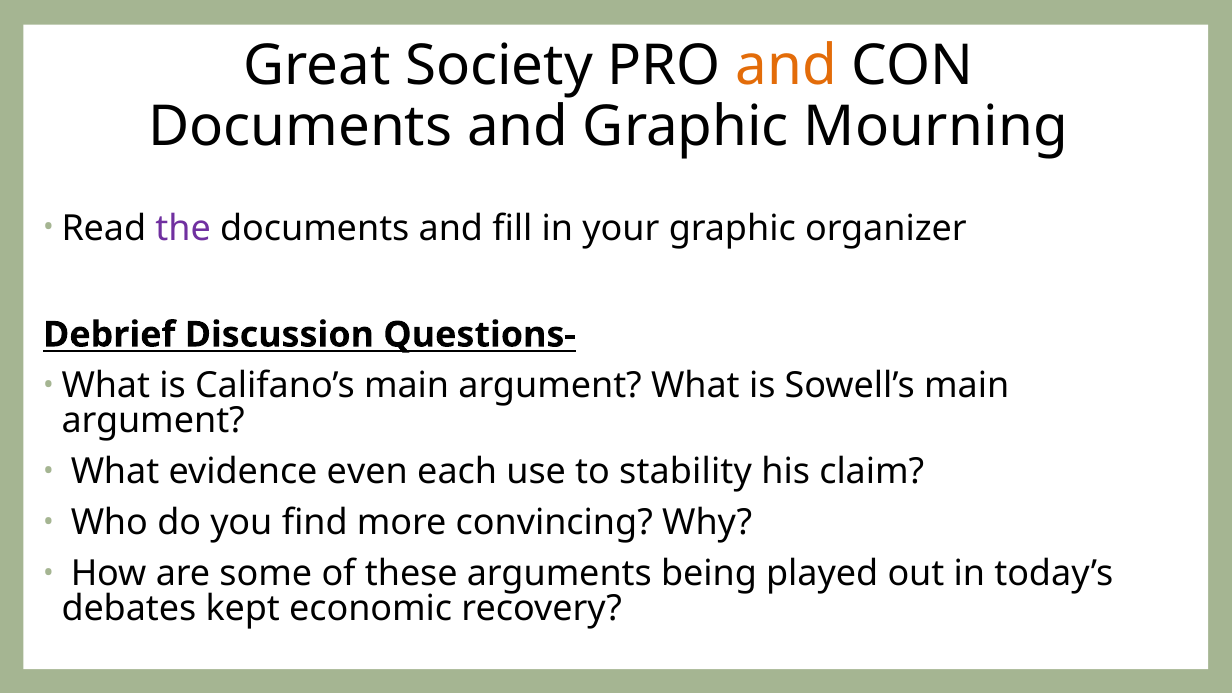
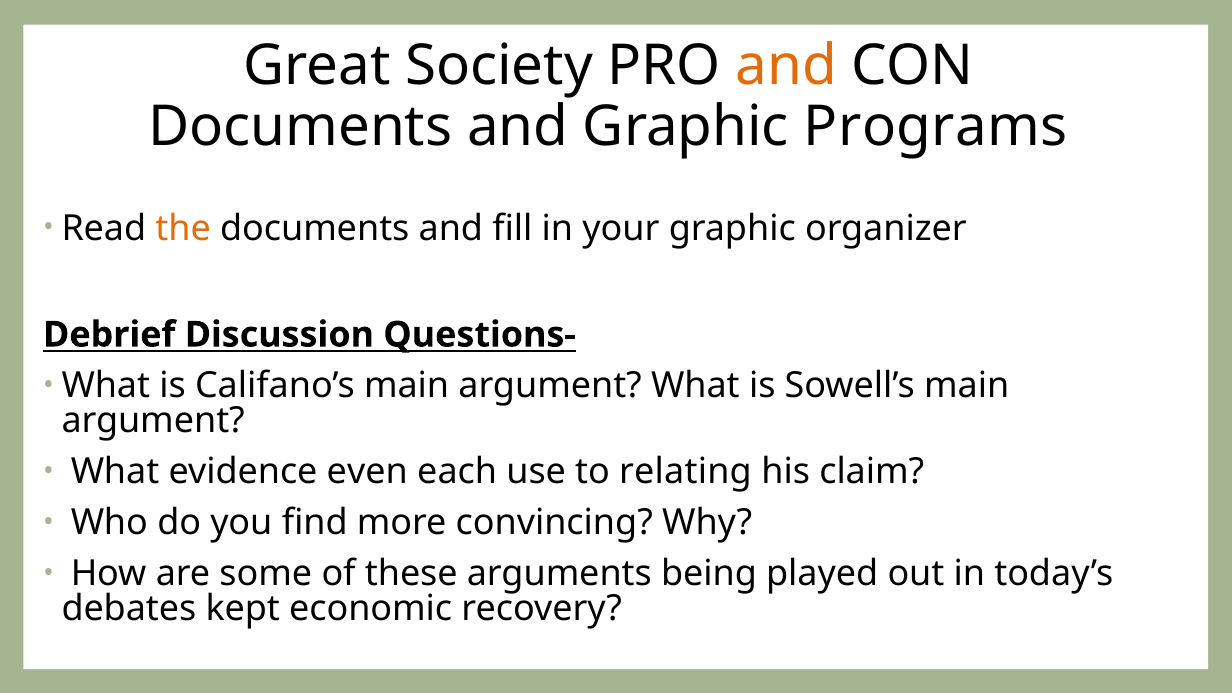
Mourning: Mourning -> Programs (936, 127)
the colour: purple -> orange (183, 229)
stability: stability -> relating (685, 472)
